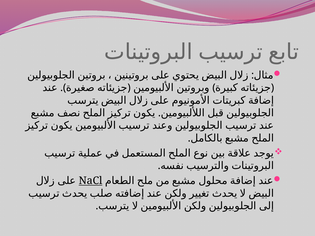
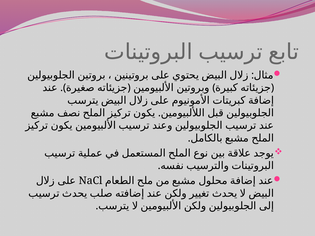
NaCl underline: present -> none (91, 181)
